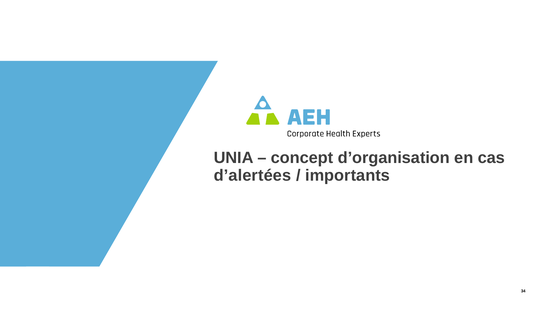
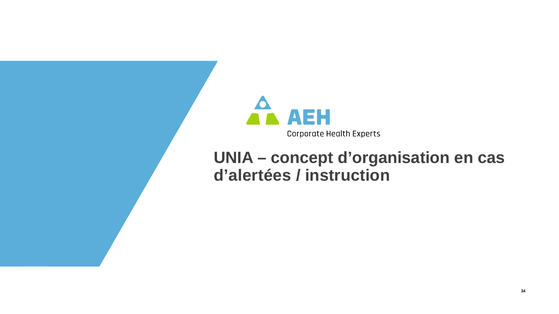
importants: importants -> instruction (348, 176)
